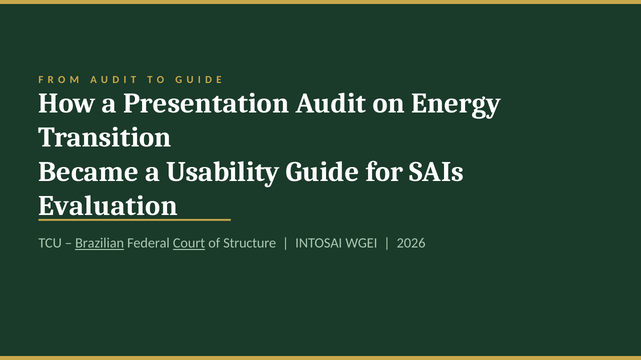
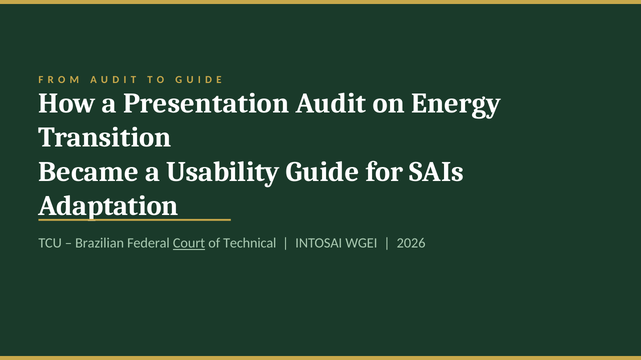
Evaluation: Evaluation -> Adaptation (108, 206)
Brazilian underline: present -> none (100, 244)
Structure: Structure -> Technical (250, 244)
